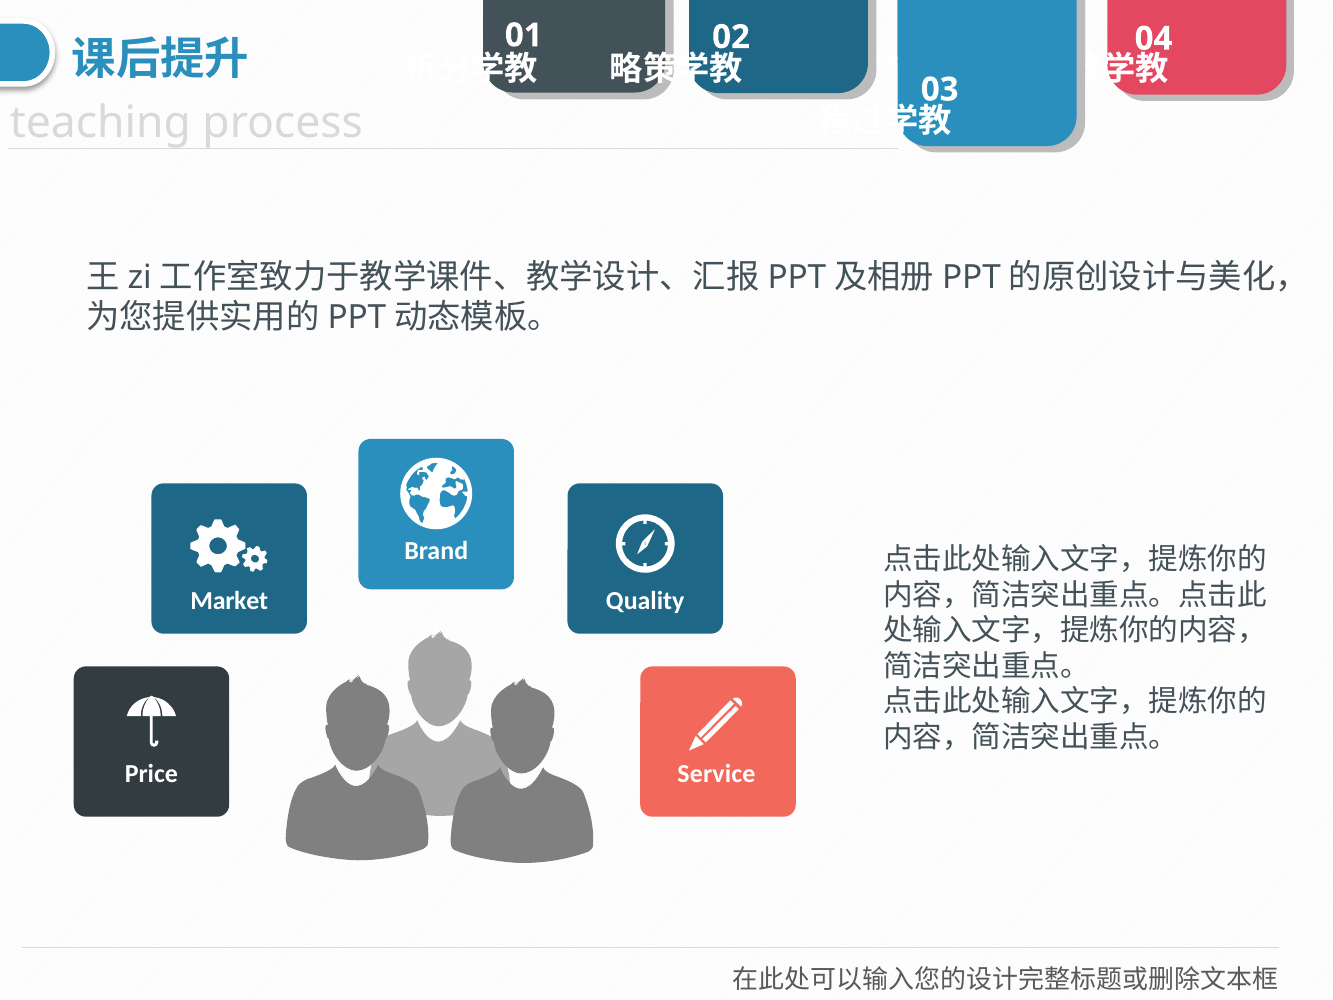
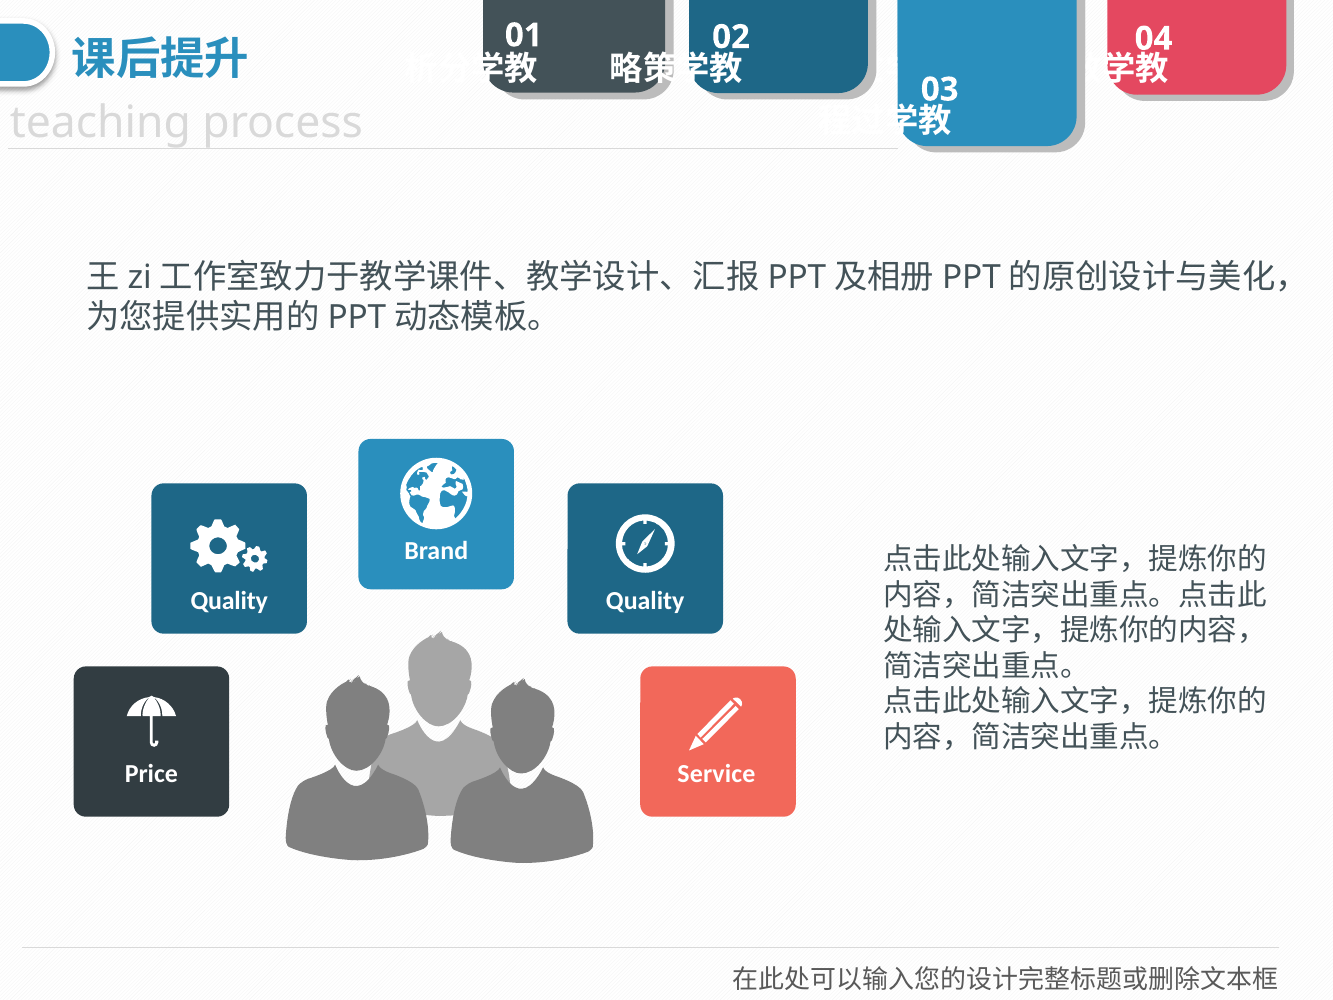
Market: Market -> Quality (229, 601)
